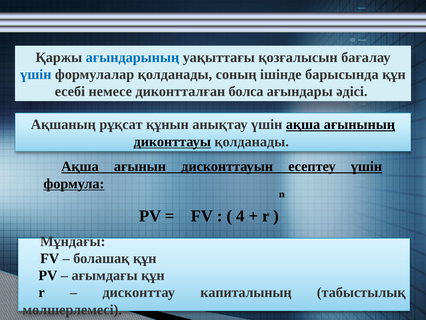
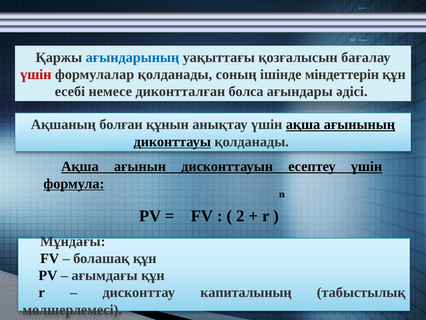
үшін colour: blue -> red (36, 74)
барысында: барысында -> міндеттерін (342, 74)
рұқсат: рұқсат -> болған (121, 124)
4: 4 -> 2 (240, 216)
